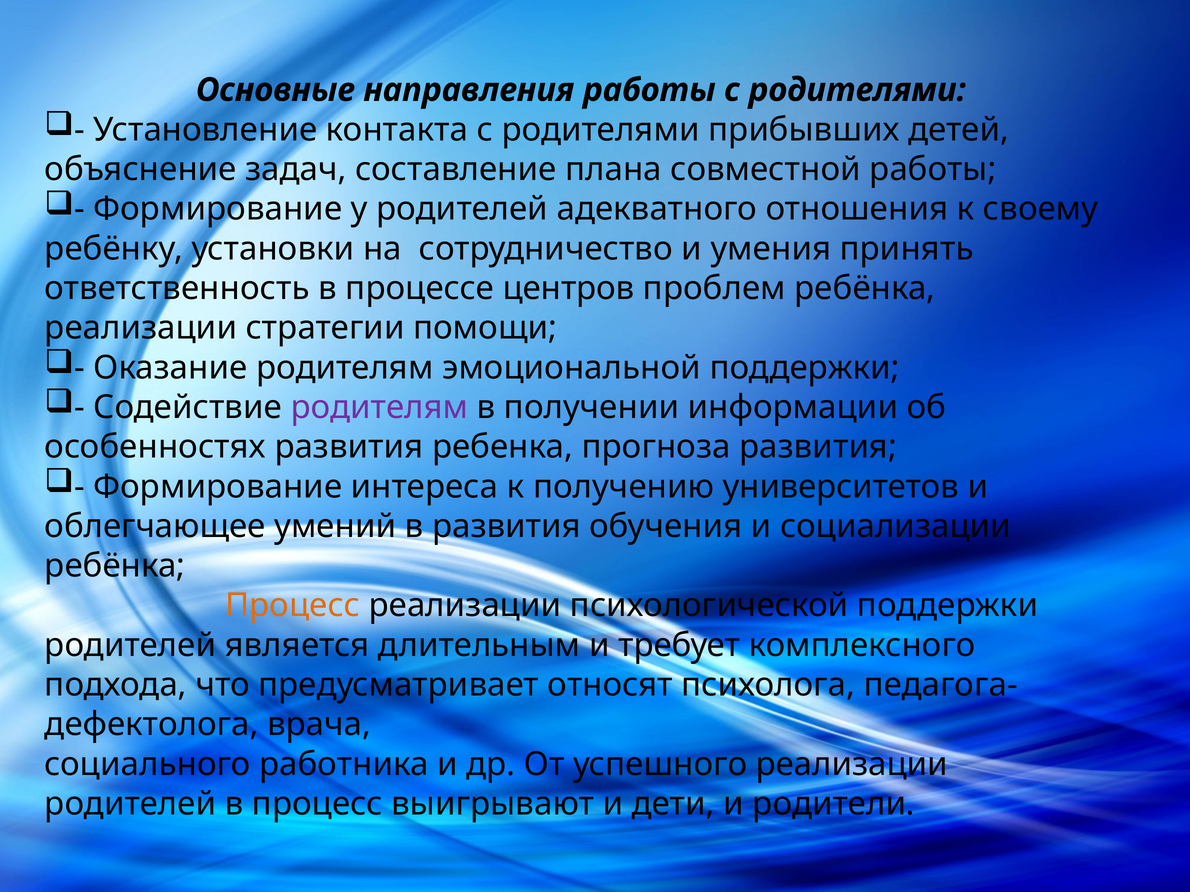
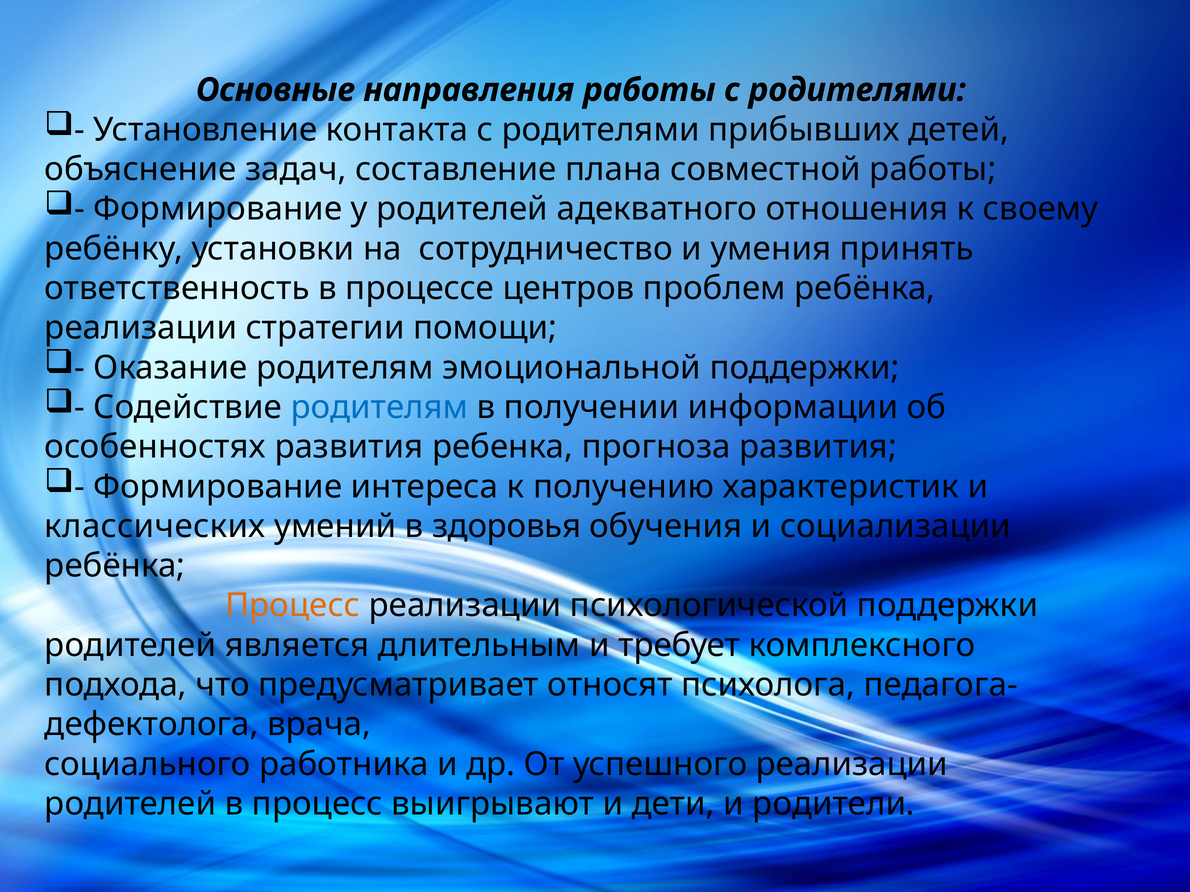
родителям colour: purple -> blue (379, 408)
университетов: университетов -> характеристик (841, 487)
облегчающее: облегчающее -> классических (155, 527)
в развития: развития -> здоровья (507, 527)
